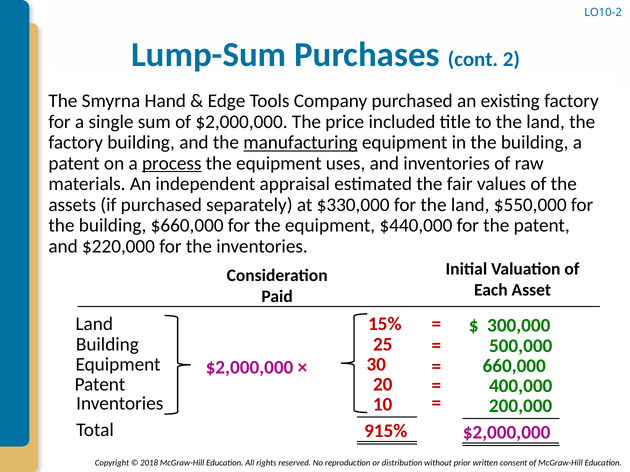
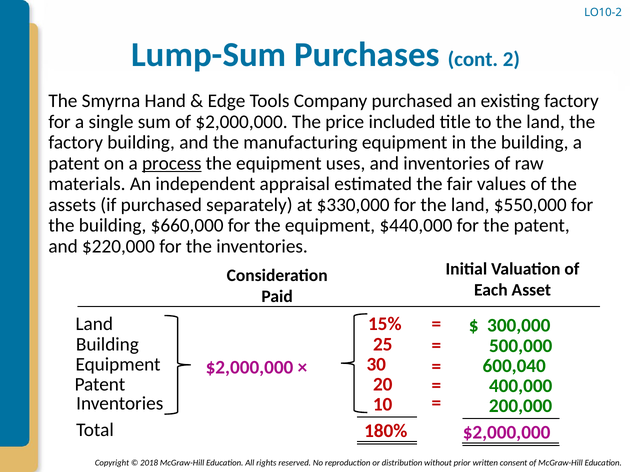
manufacturing underline: present -> none (300, 143)
660,000: 660,000 -> 600,040 (514, 366)
915%: 915% -> 180% (386, 431)
